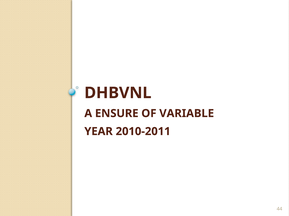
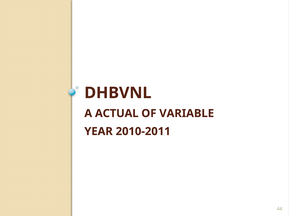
ENSURE: ENSURE -> ACTUAL (117, 114)
